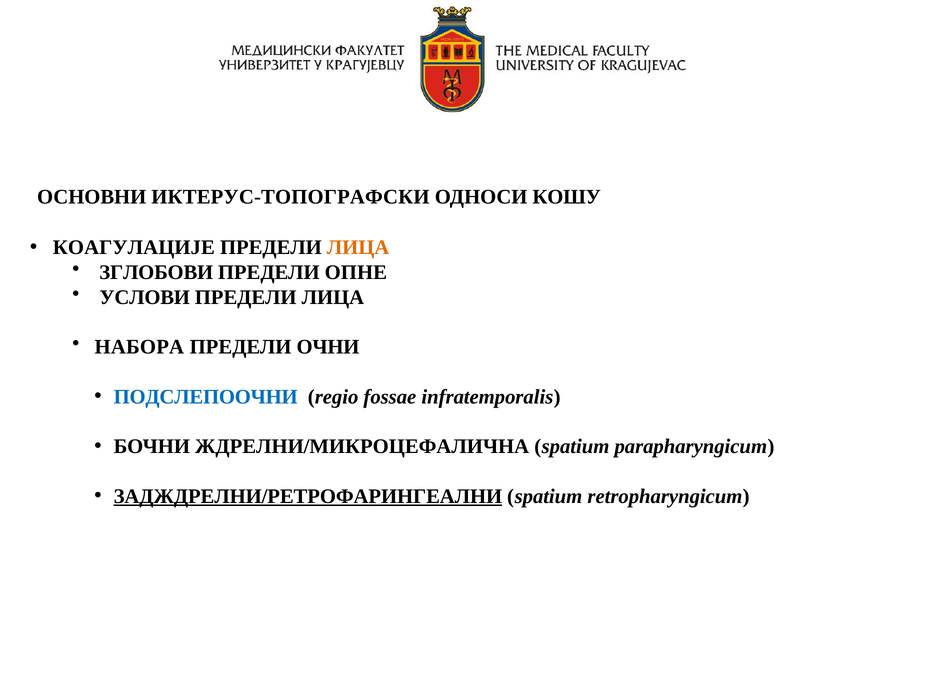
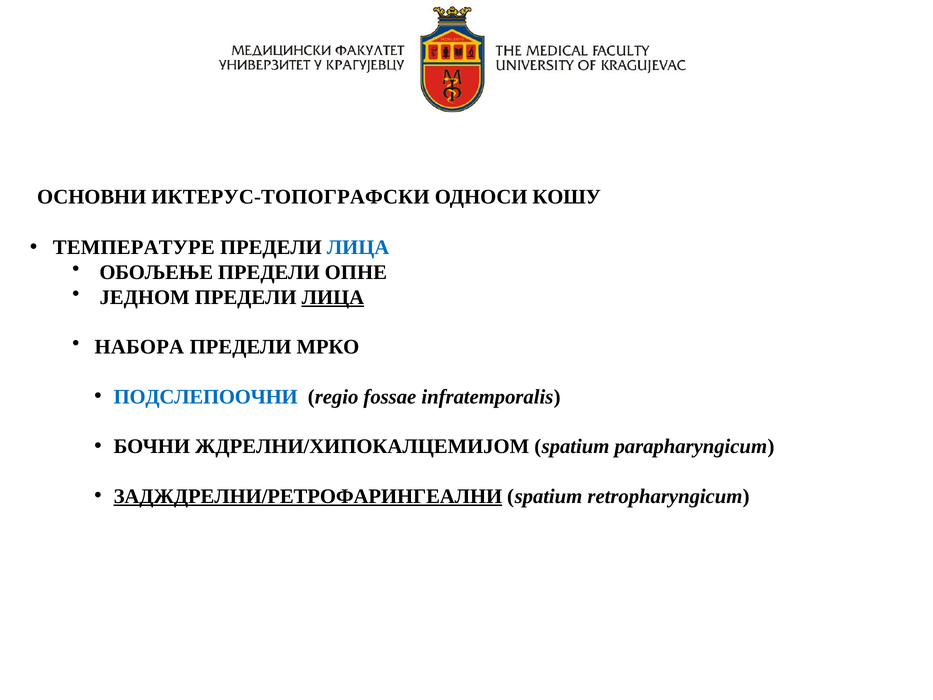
КОАГУЛАЦИЈЕ: КОАГУЛАЦИЈЕ -> ТЕМПЕРАТУРЕ (134, 247)
ЛИЦА colour: orange -> blue (358, 247)
ЗГЛОБОВИ: ЗГЛОБОВИ -> ОБОЉЕЊЕ (156, 272)
УСЛОВИ: УСЛОВИ -> ЈЕДНОМ (145, 297)
ЛИЦА underline: none -> present (333, 297)
ОЧНИ: ОЧНИ -> МРКО (328, 347)
ЖДРЕЛНИ/МИКРОЦЕФАЛИЧНА: ЖДРЕЛНИ/МИКРОЦЕФАЛИЧНА -> ЖДРЕЛНИ/ХИПОКАЛЦЕМИЈОМ (362, 446)
